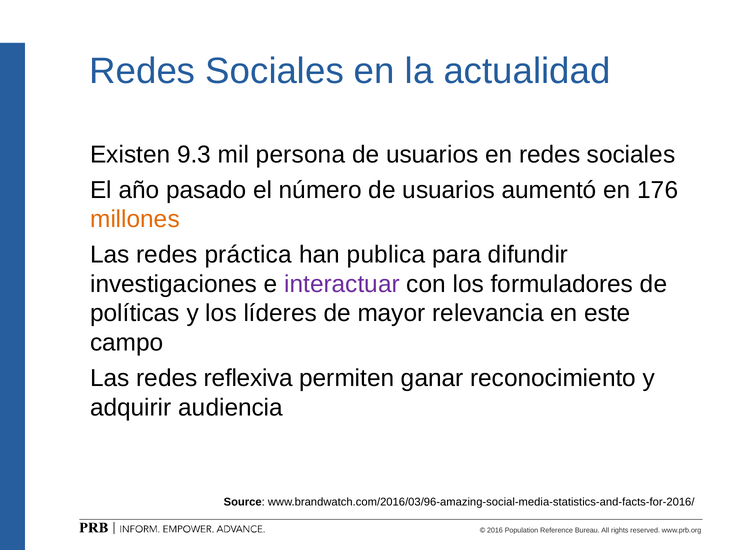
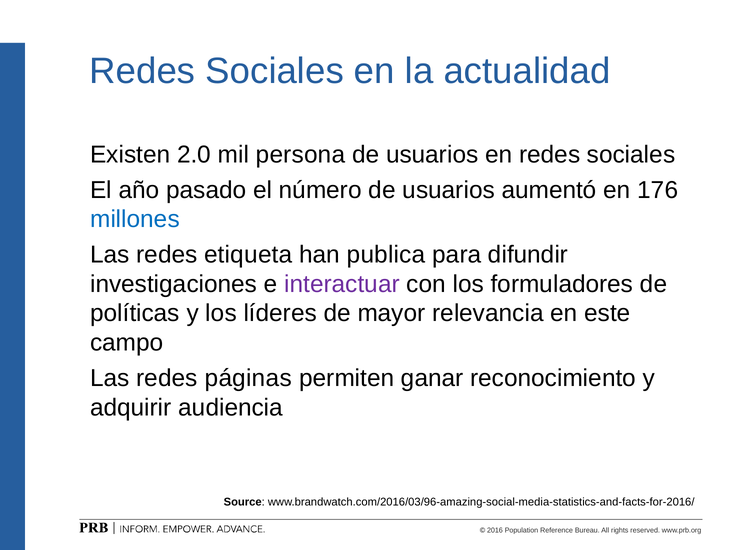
9.3: 9.3 -> 2.0 (194, 154)
millones colour: orange -> blue (135, 219)
práctica: práctica -> etiqueta (248, 255)
reflexiva: reflexiva -> páginas (248, 378)
